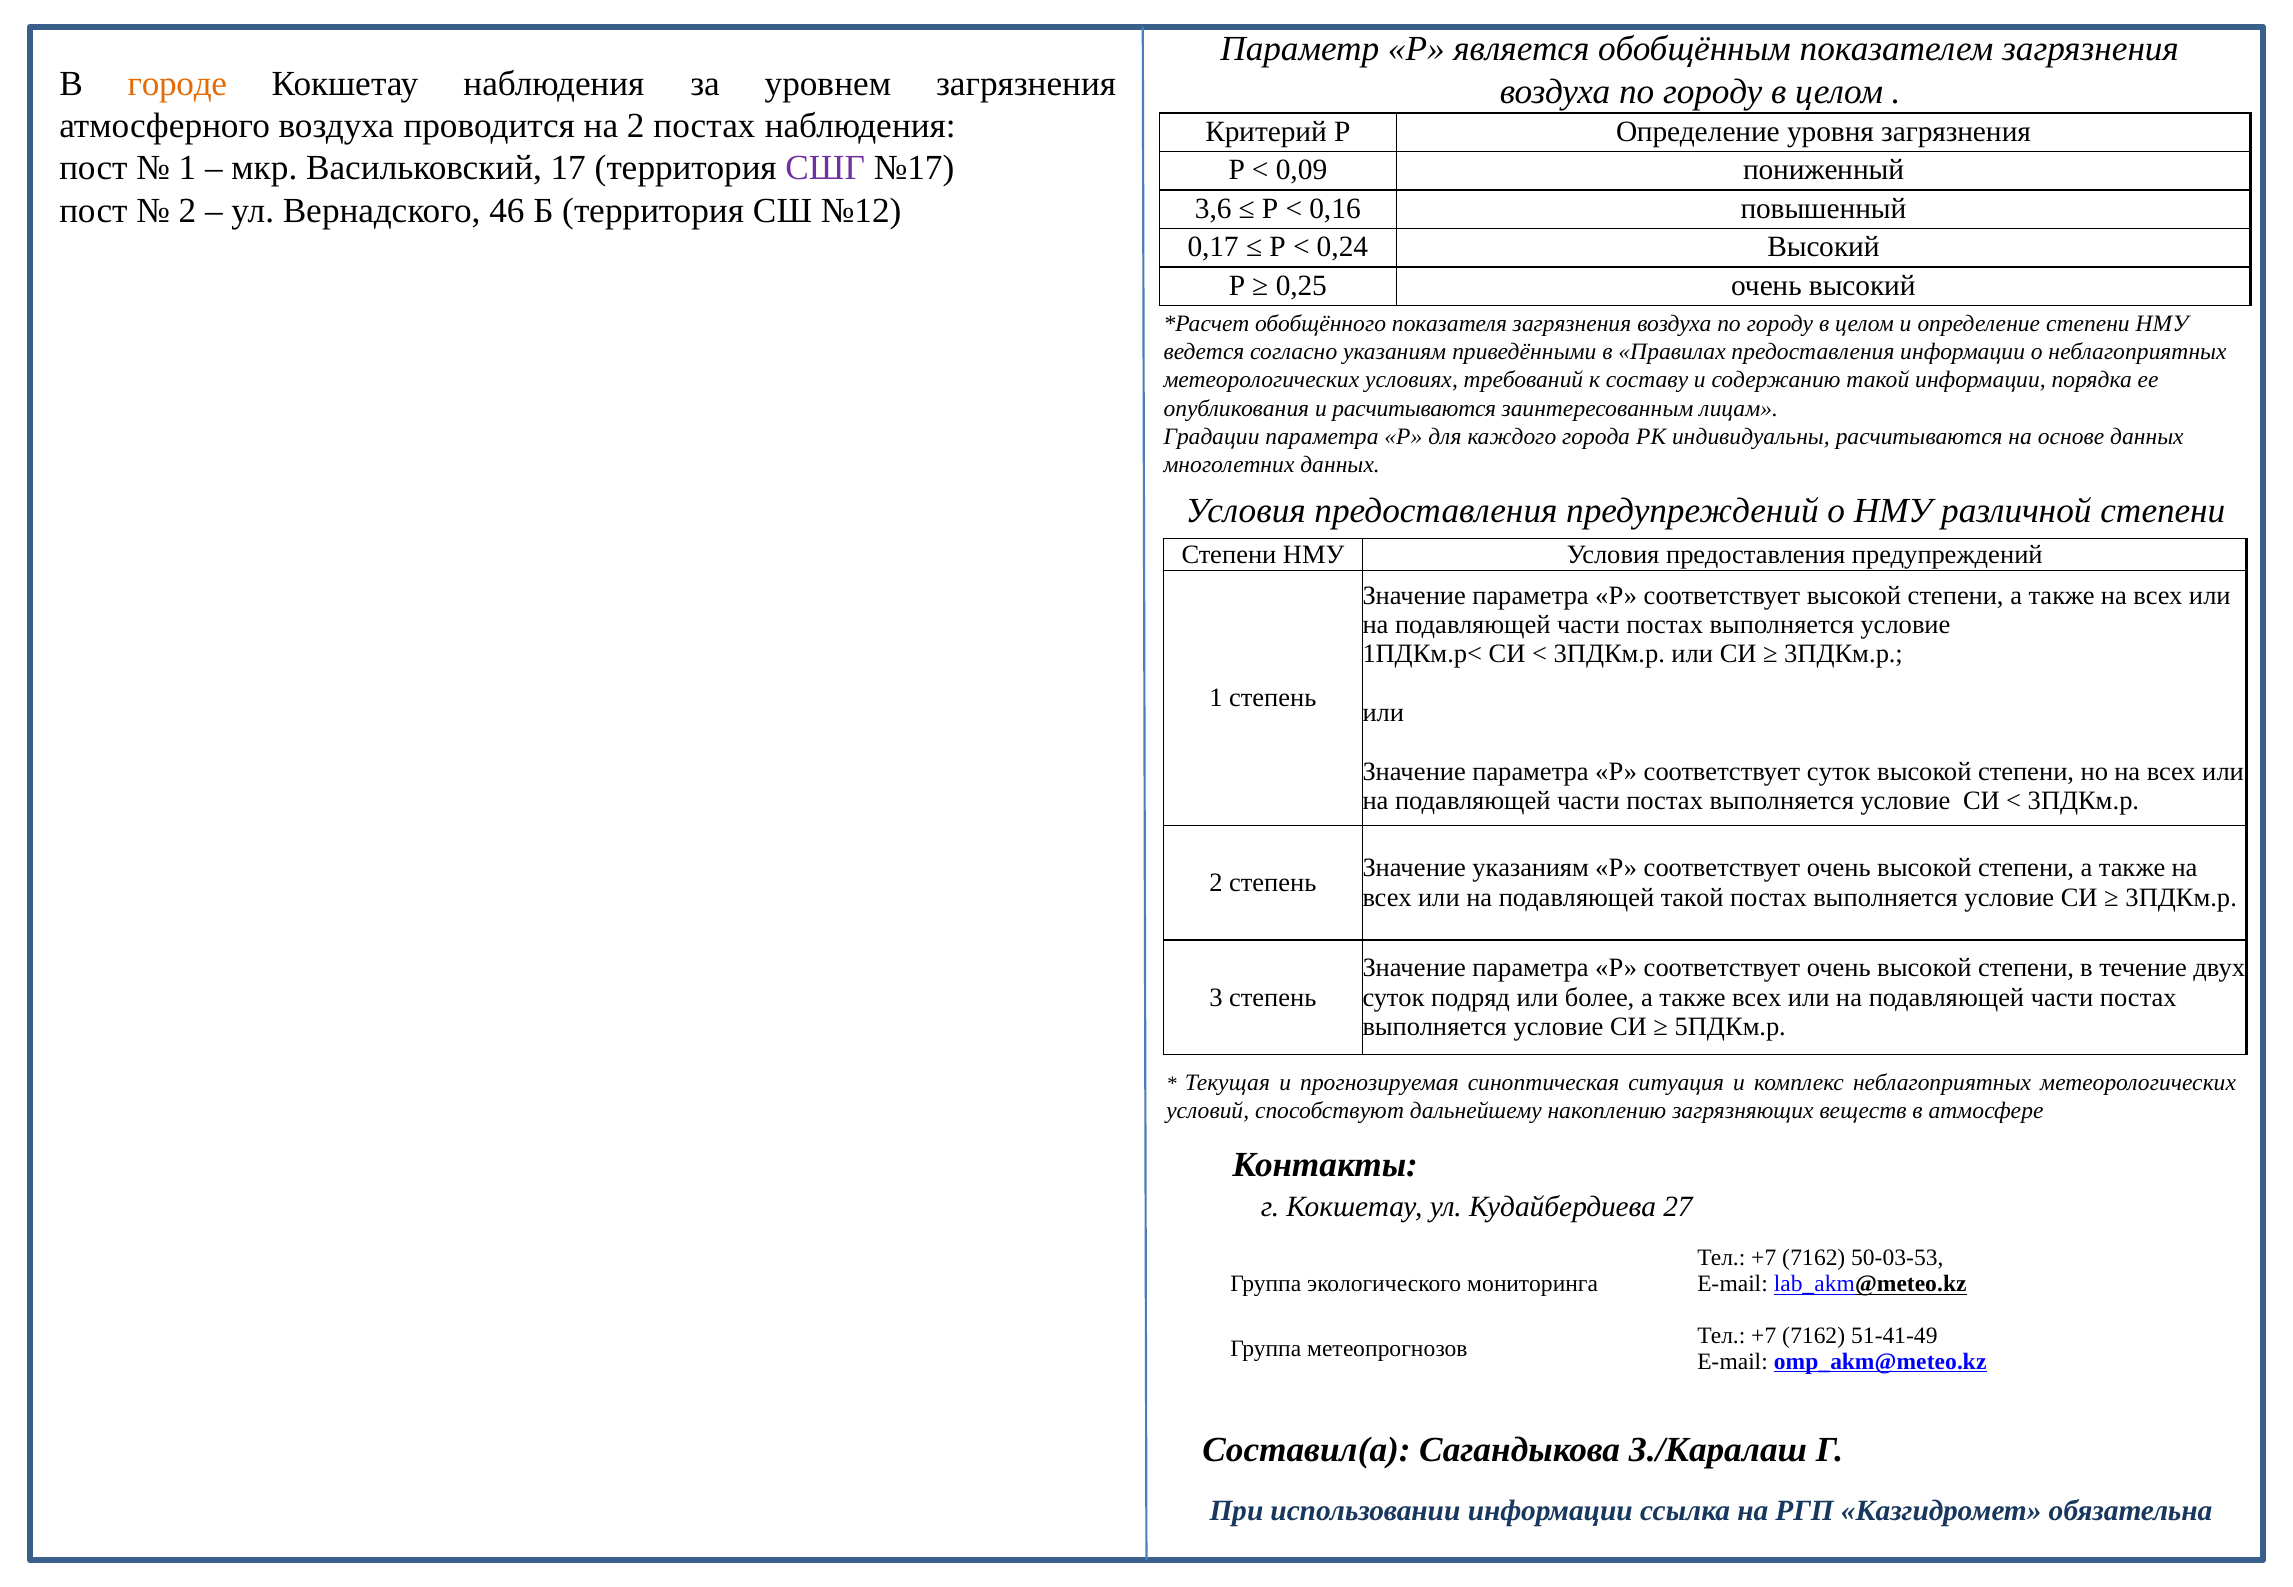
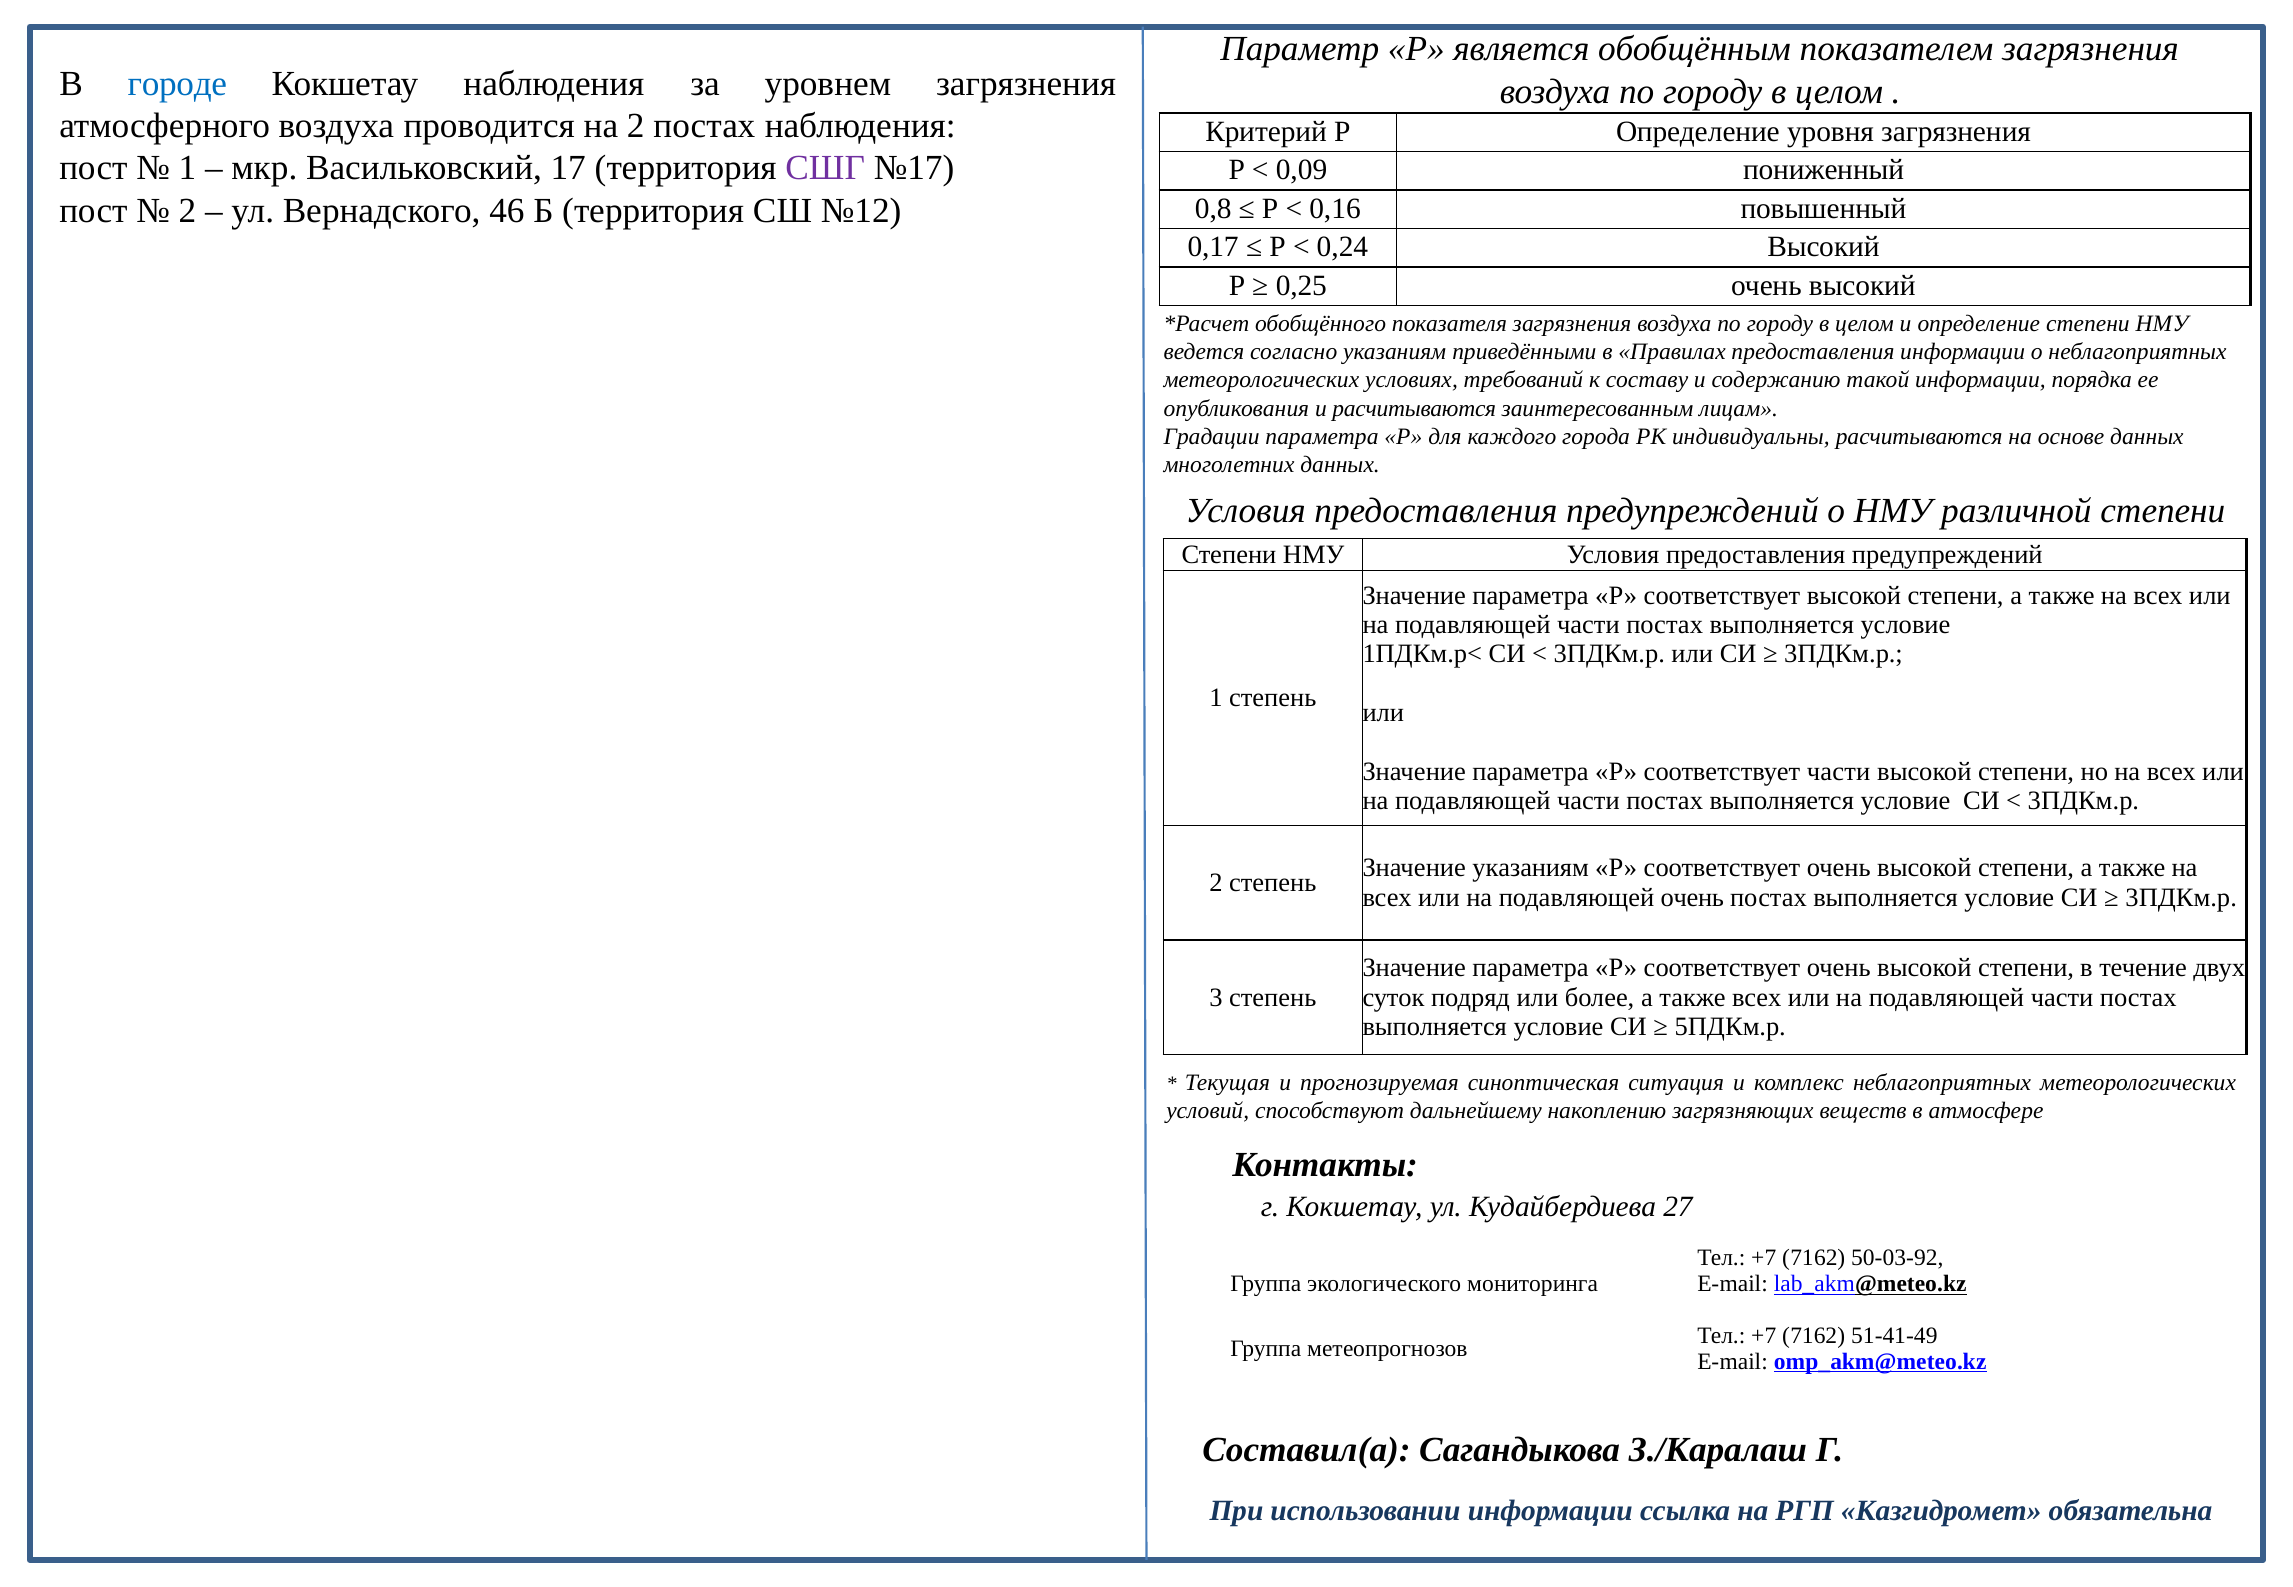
городе colour: orange -> blue (177, 84)
3,6: 3,6 -> 0,8 (1213, 209)
соответствует суток: суток -> части (1839, 772)
подавляющей такой: такой -> очень (1692, 898)
50-03-53: 50-03-53 -> 50-03-92 (1897, 1258)
